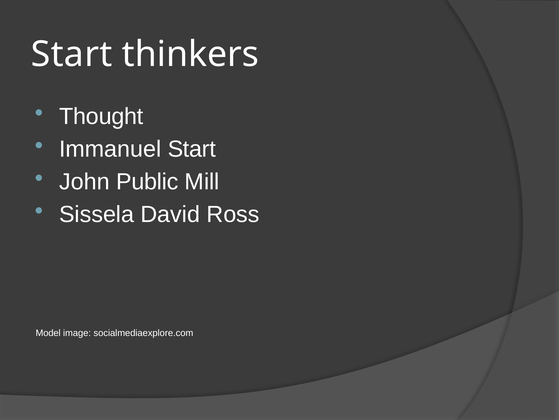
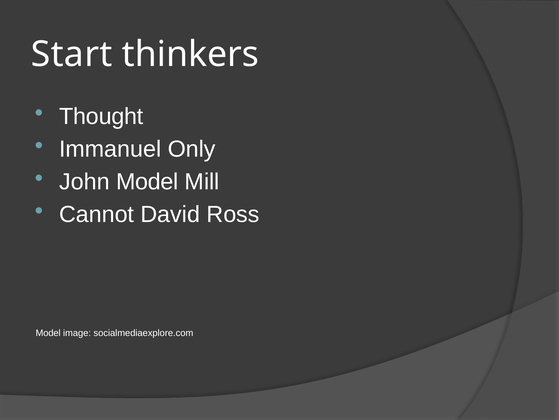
Immanuel Start: Start -> Only (192, 149)
John Public: Public -> Model (147, 181)
Sissela: Sissela -> Cannot (97, 214)
